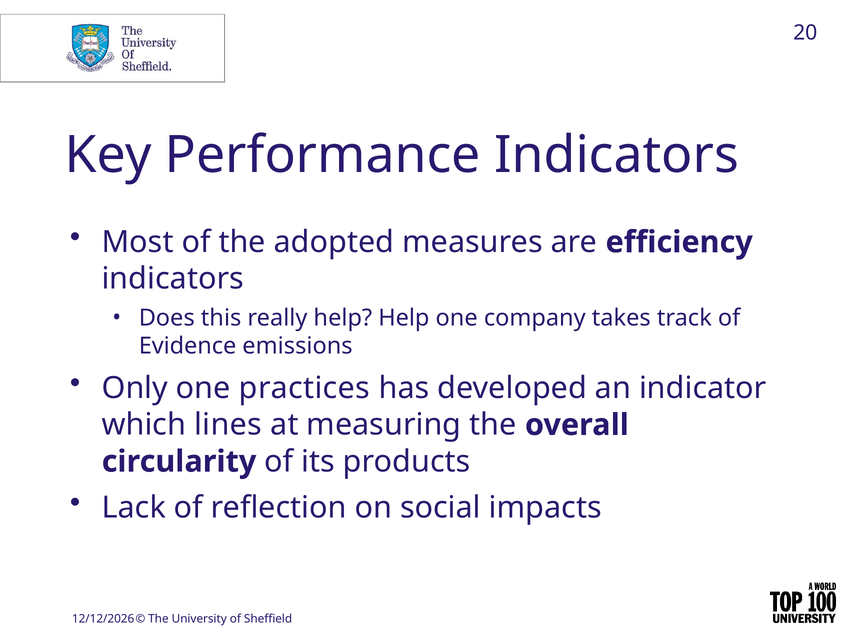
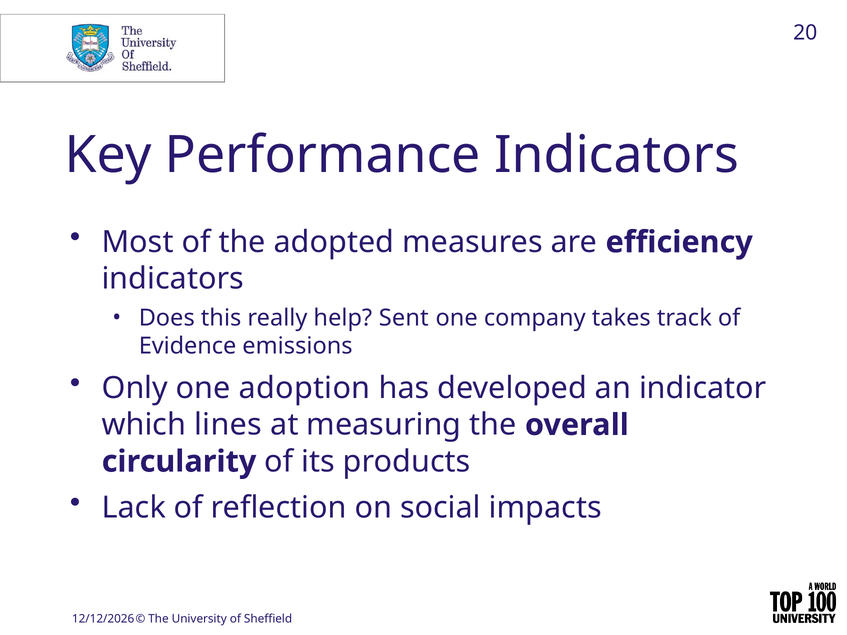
help Help: Help -> Sent (404, 318)
practices: practices -> adoption (305, 388)
